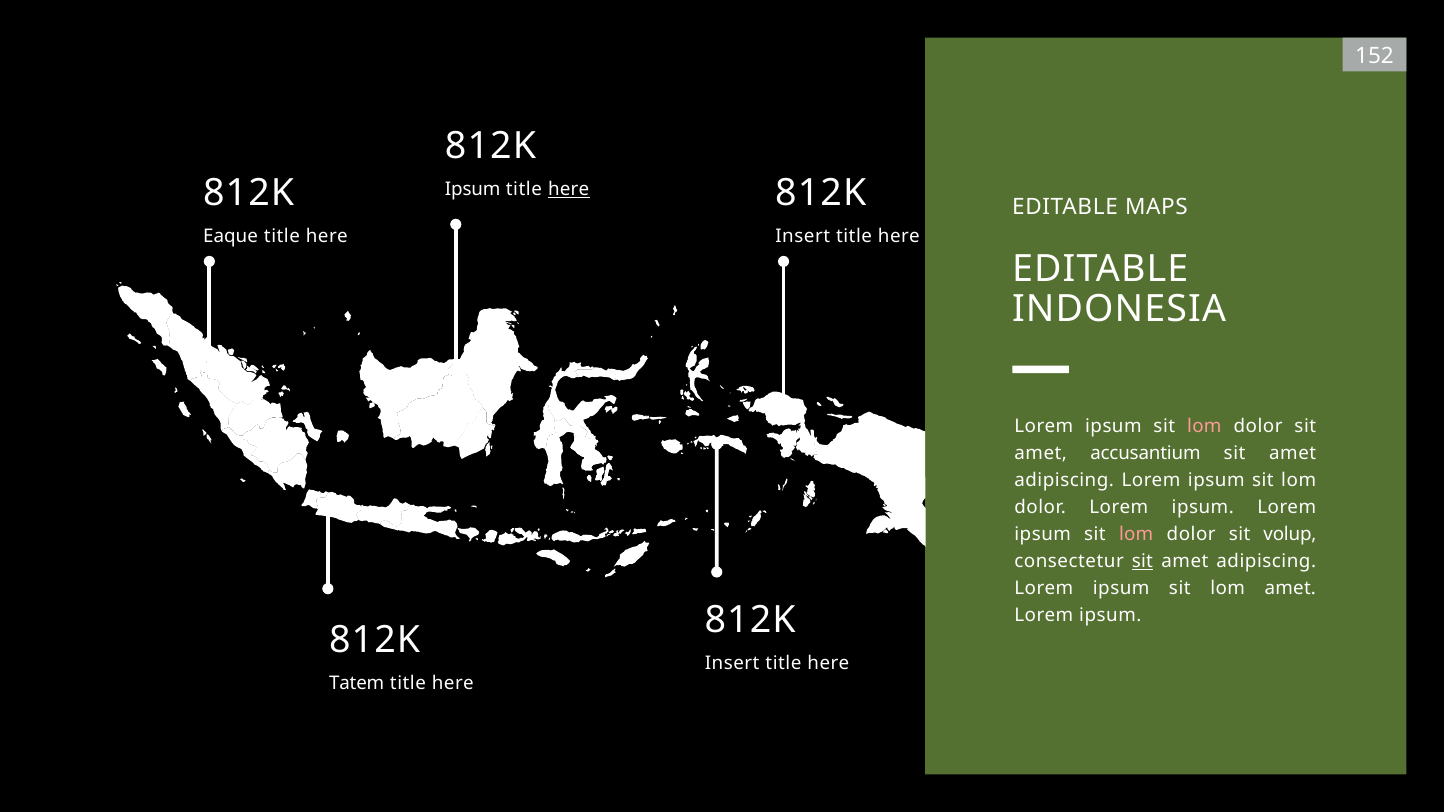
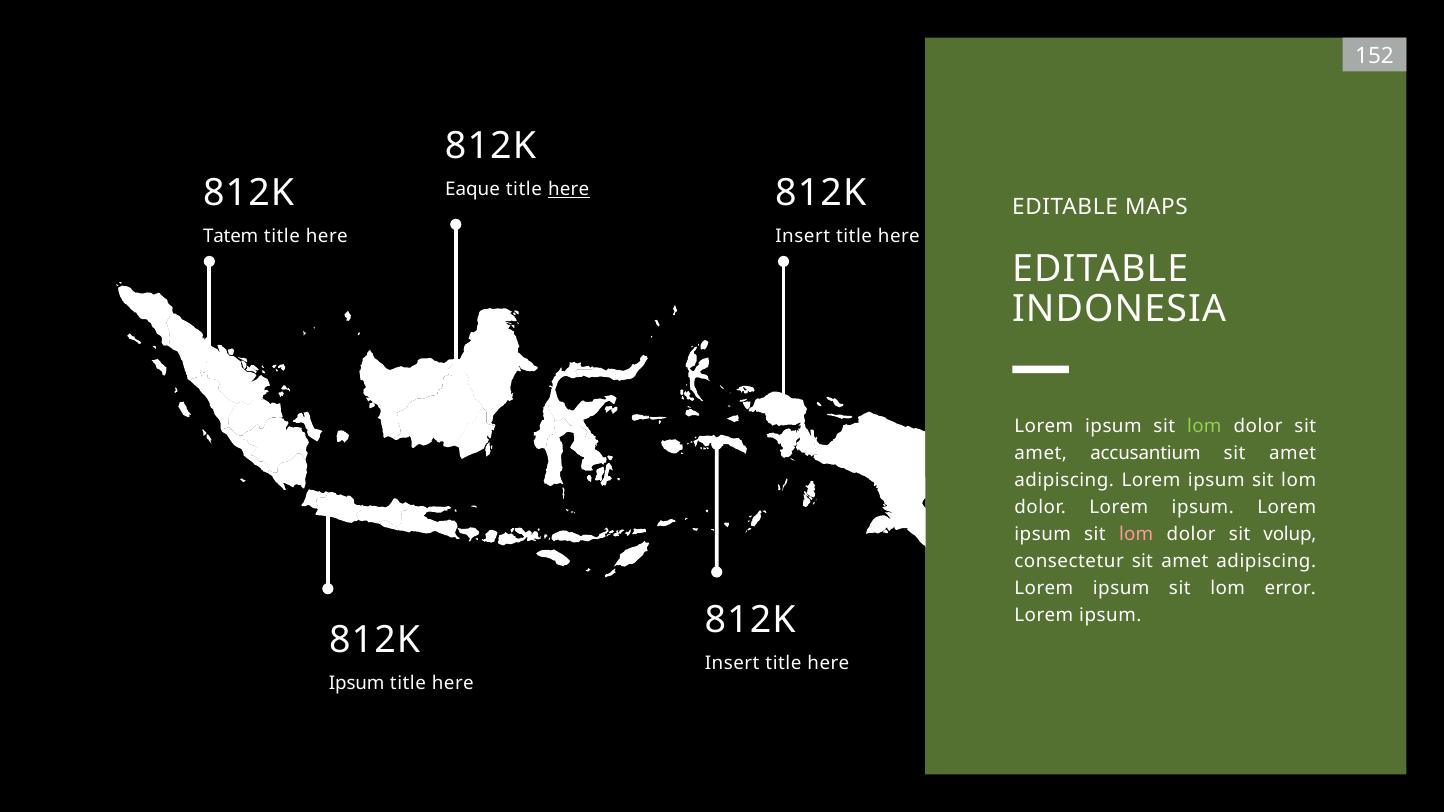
Ipsum: Ipsum -> Eaque (473, 189)
Eaque: Eaque -> Tatem (231, 236)
lom colour: pink -> light green (1204, 426)
sit underline: present -> none (1143, 561)
lom amet: amet -> error (1290, 588)
Tatem: Tatem -> Ipsum (357, 683)
